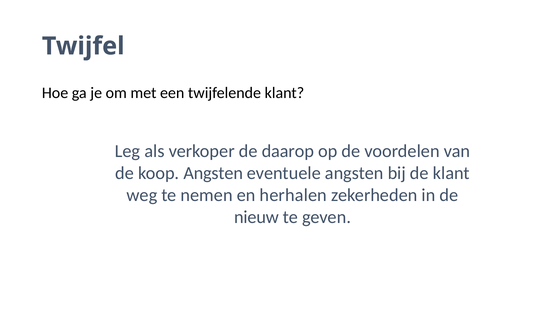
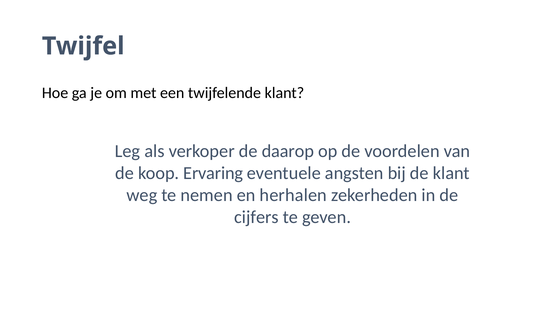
koop Angsten: Angsten -> Ervaring (213, 173)
nieuw: nieuw -> cijfers (256, 217)
